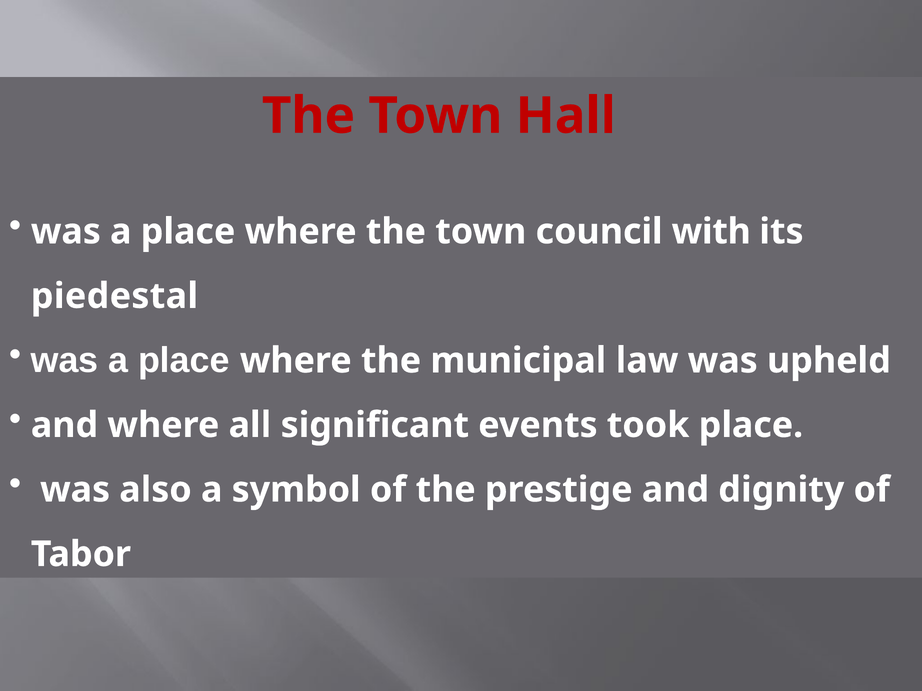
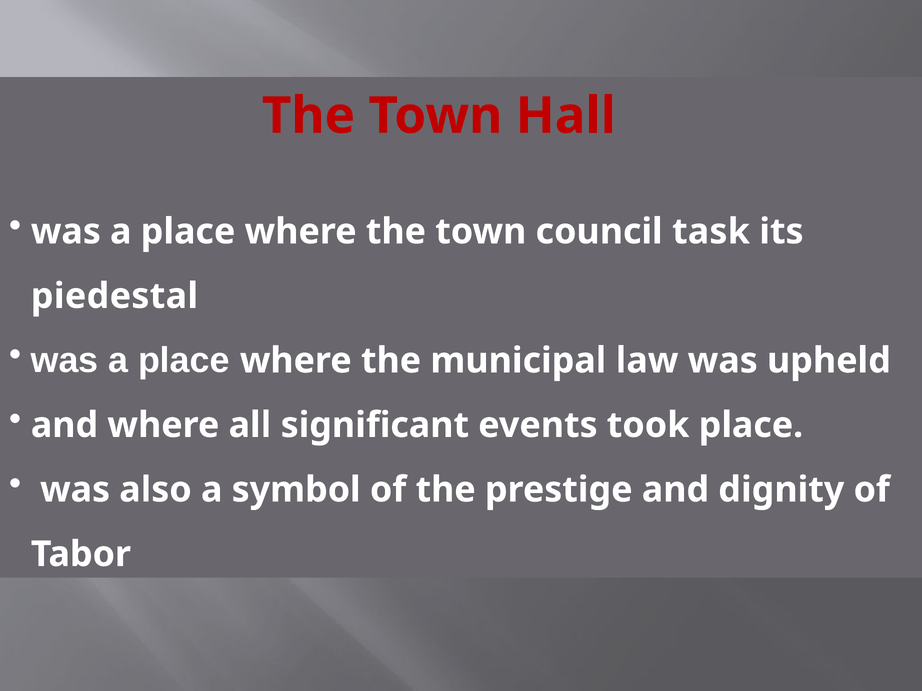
with: with -> task (711, 232)
